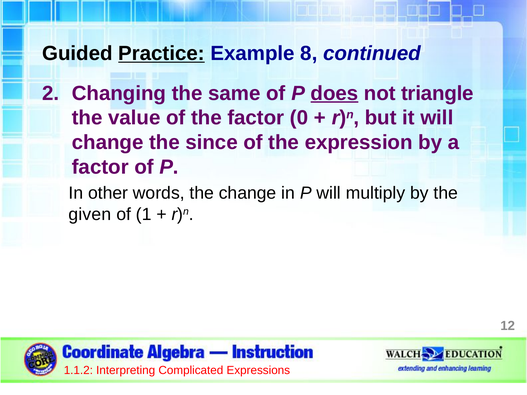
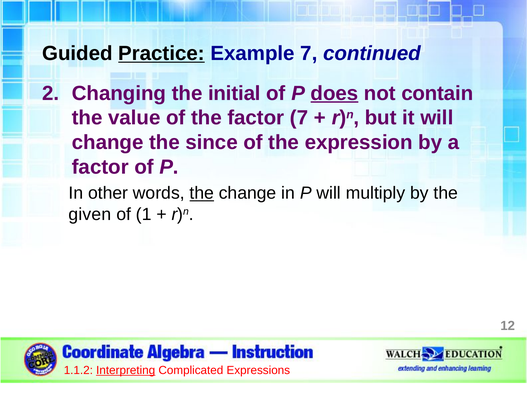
Example 8: 8 -> 7 (309, 53)
same: same -> initial (234, 93)
triangle: triangle -> contain (437, 93)
factor 0: 0 -> 7 (299, 118)
the underline: none -> present (202, 193)
Interpreting underline: none -> present (126, 370)
